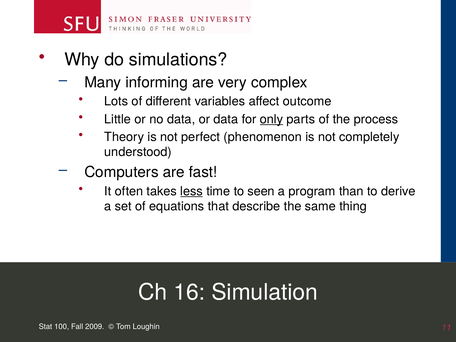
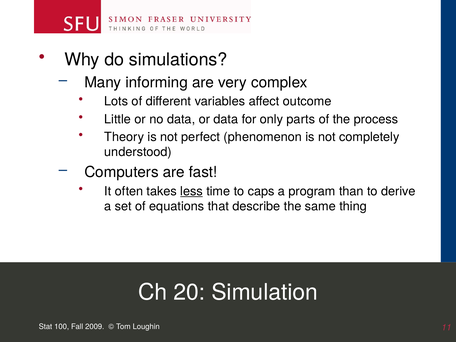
only underline: present -> none (271, 119)
seen: seen -> caps (261, 191)
16: 16 -> 20 (189, 292)
